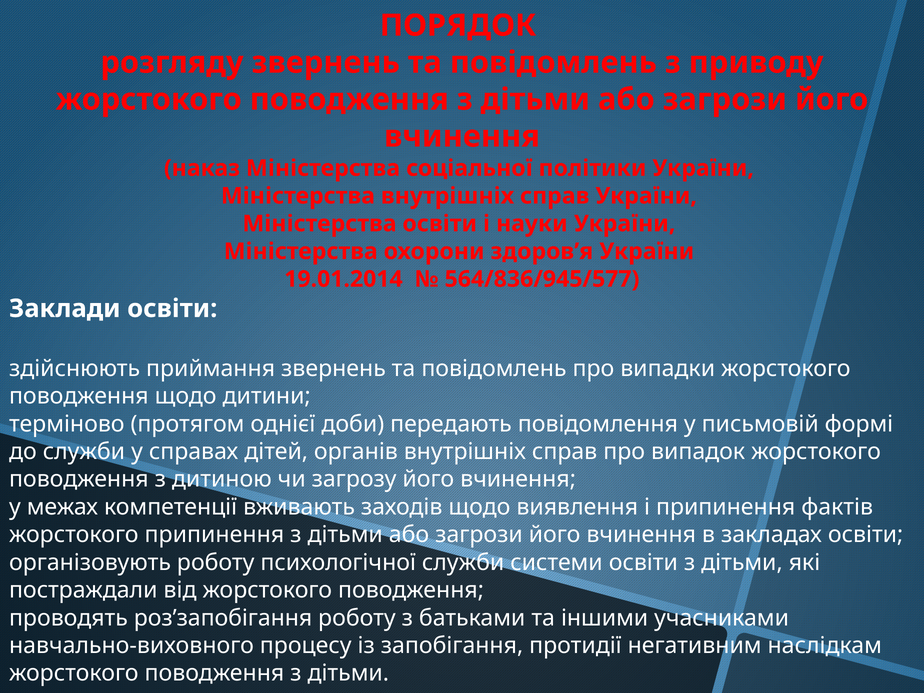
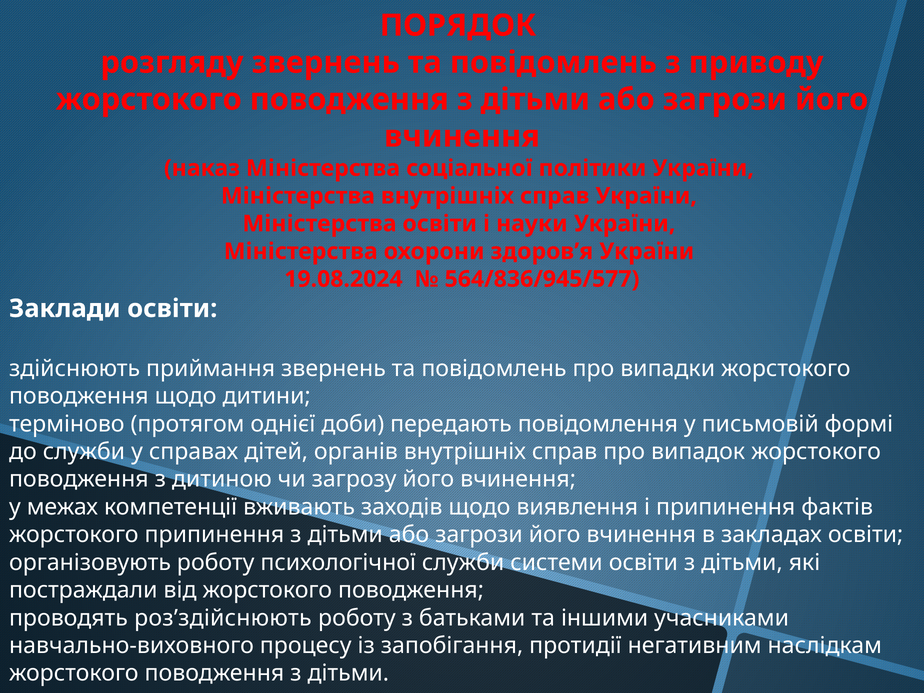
19.01.2014: 19.01.2014 -> 19.08.2024 (343, 279)
роз’запобігання: роз’запобігання -> роз’здійснюють (223, 618)
